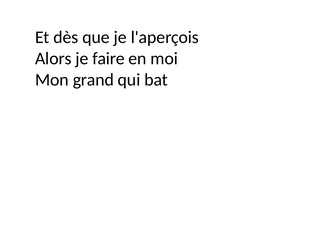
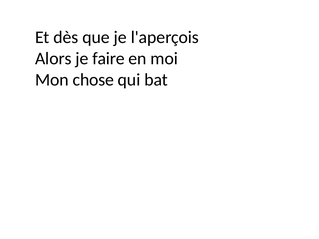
grand: grand -> chose (93, 80)
